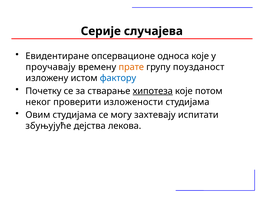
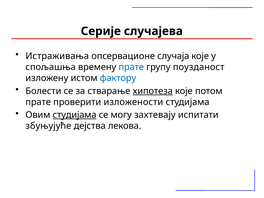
Евидентиране: Евидентиране -> Истраживања (57, 56)
односа: односа -> случаја (173, 56)
проучавају: проучавају -> спољашња (51, 67)
прате colour: orange -> blue (131, 67)
Почетку: Почетку -> Болести (43, 91)
неког: неког -> прате (38, 102)
студијама underline: none -> present (75, 115)
